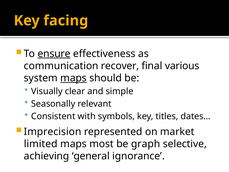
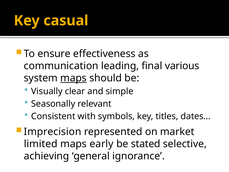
facing: facing -> casual (66, 21)
ensure underline: present -> none (54, 54)
recover: recover -> leading (120, 66)
most: most -> early (101, 144)
graph: graph -> stated (146, 144)
